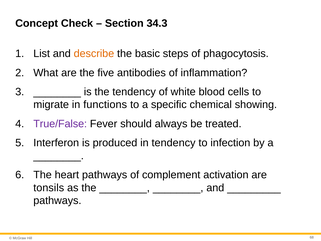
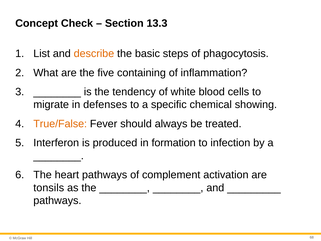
34.3: 34.3 -> 13.3 (157, 23)
antibodies: antibodies -> containing (141, 73)
functions: functions -> defenses (105, 105)
True/False colour: purple -> orange (60, 124)
in tendency: tendency -> formation (174, 143)
